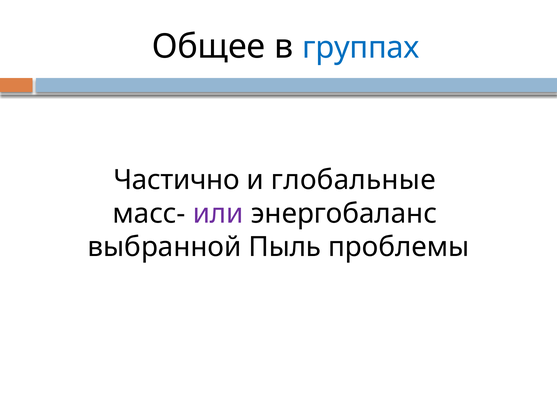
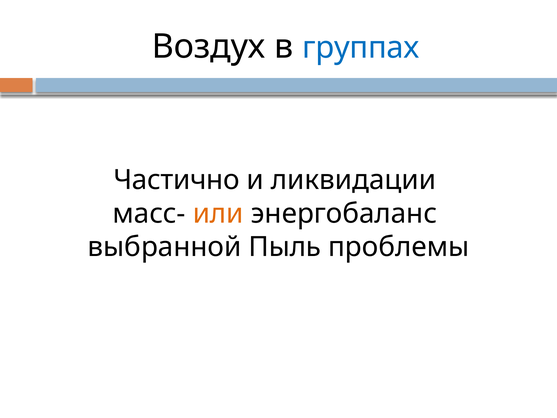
Общее: Общее -> Воздух (209, 46)
глобальные: глобальные -> ликвидации (354, 180)
или colour: purple -> orange (218, 213)
